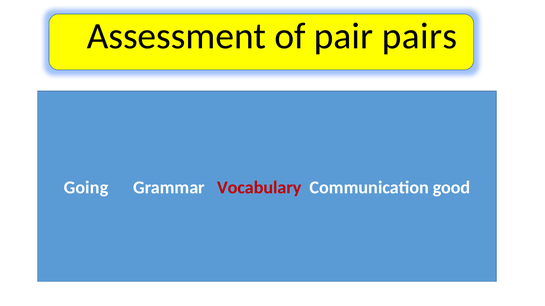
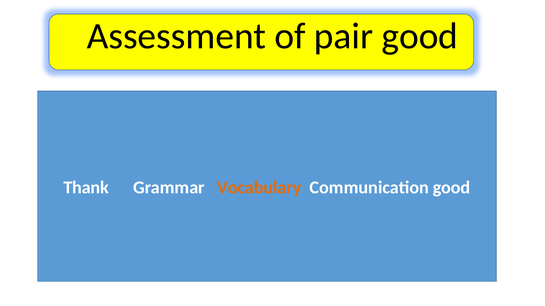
pair pairs: pairs -> good (420, 36)
Going: Going -> Thank (86, 188)
Vocabulary colour: red -> orange (259, 188)
